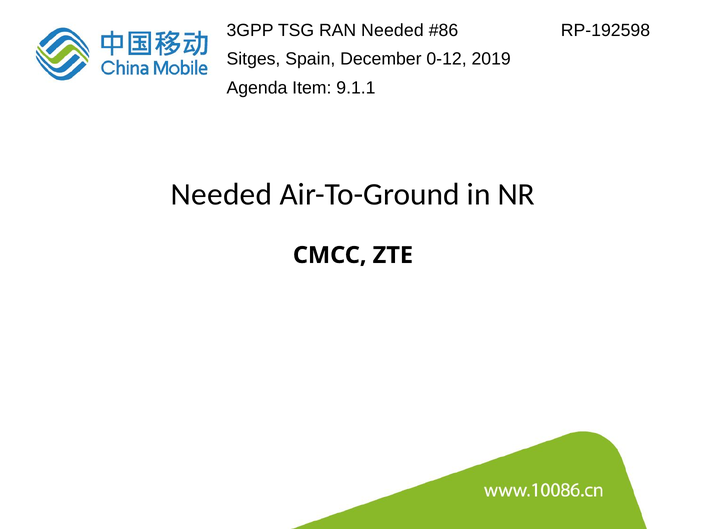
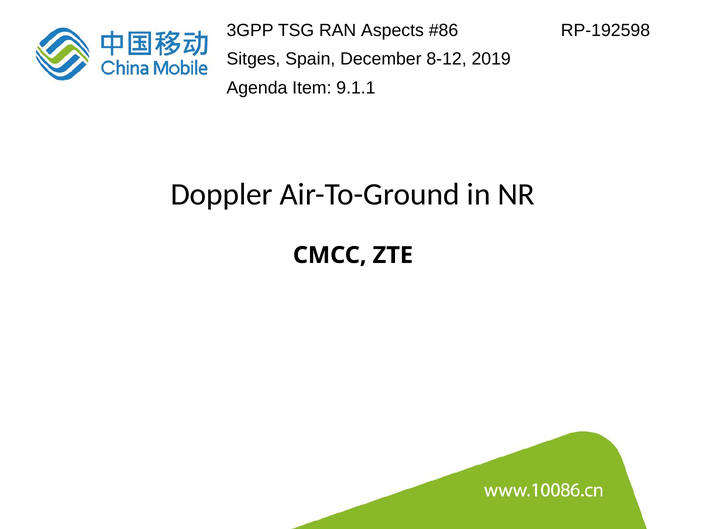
RAN Needed: Needed -> Aspects (393, 30)
0-12: 0-12 -> 8-12 (447, 59)
Needed: Needed -> Doppler (222, 195)
